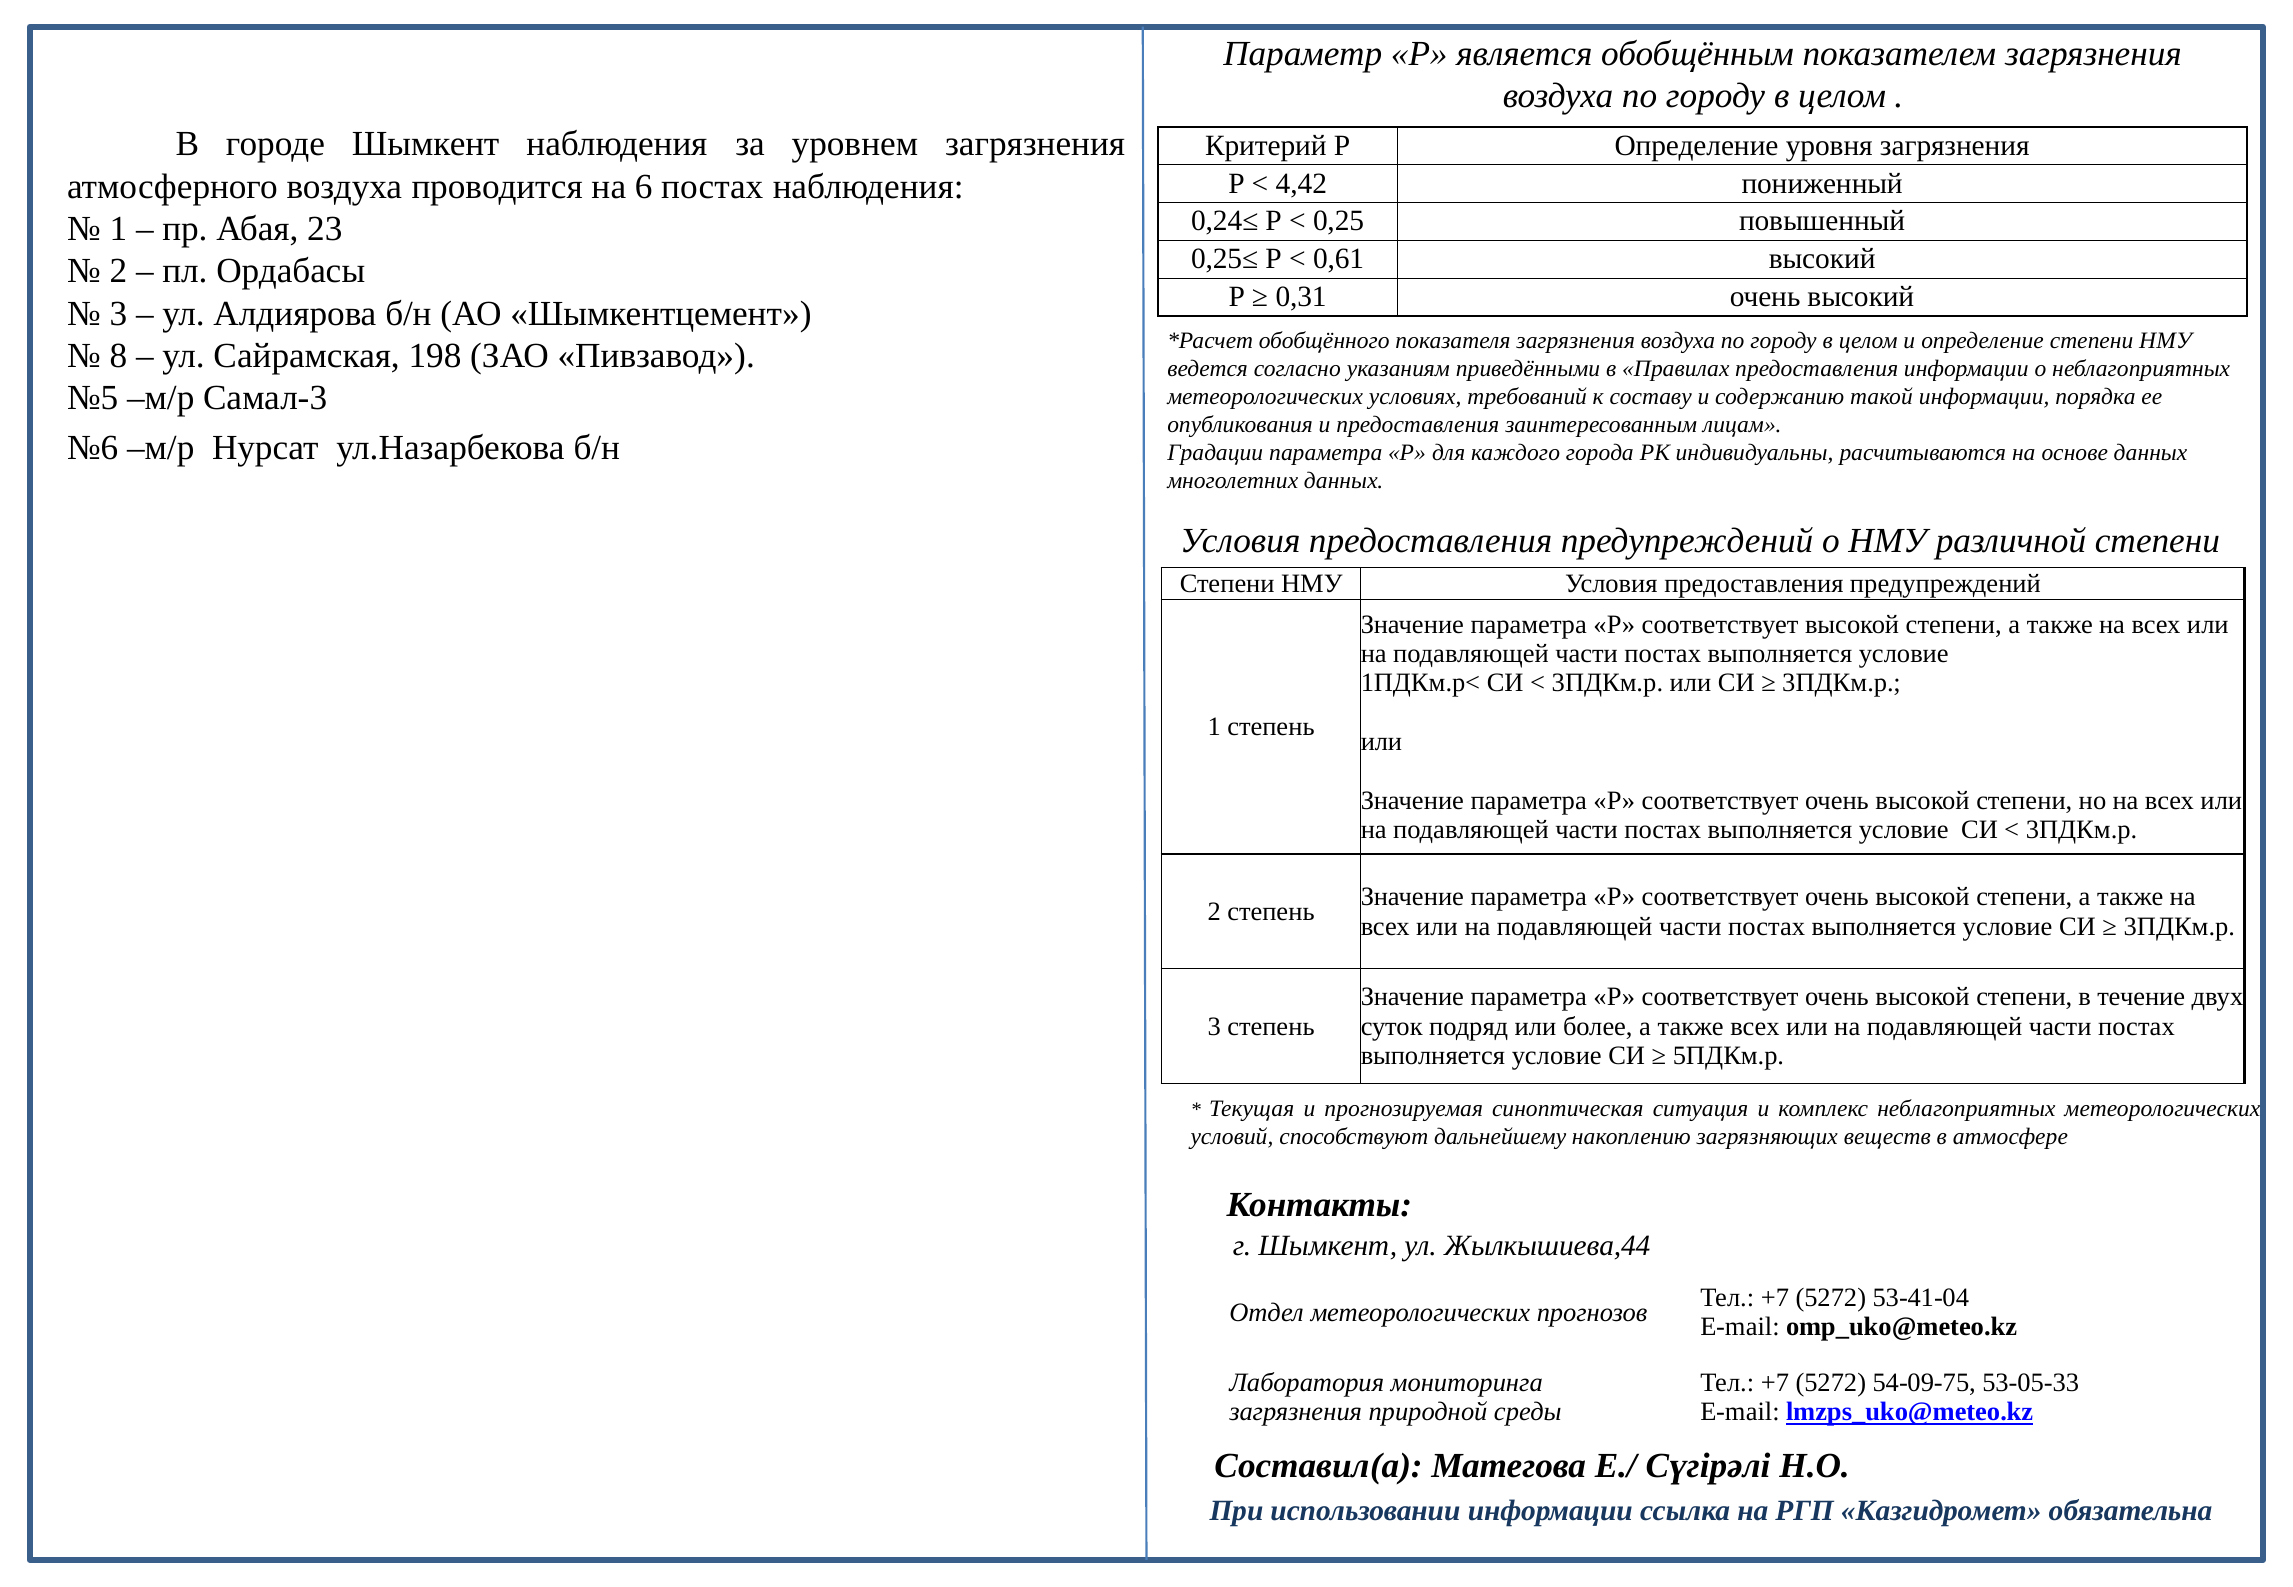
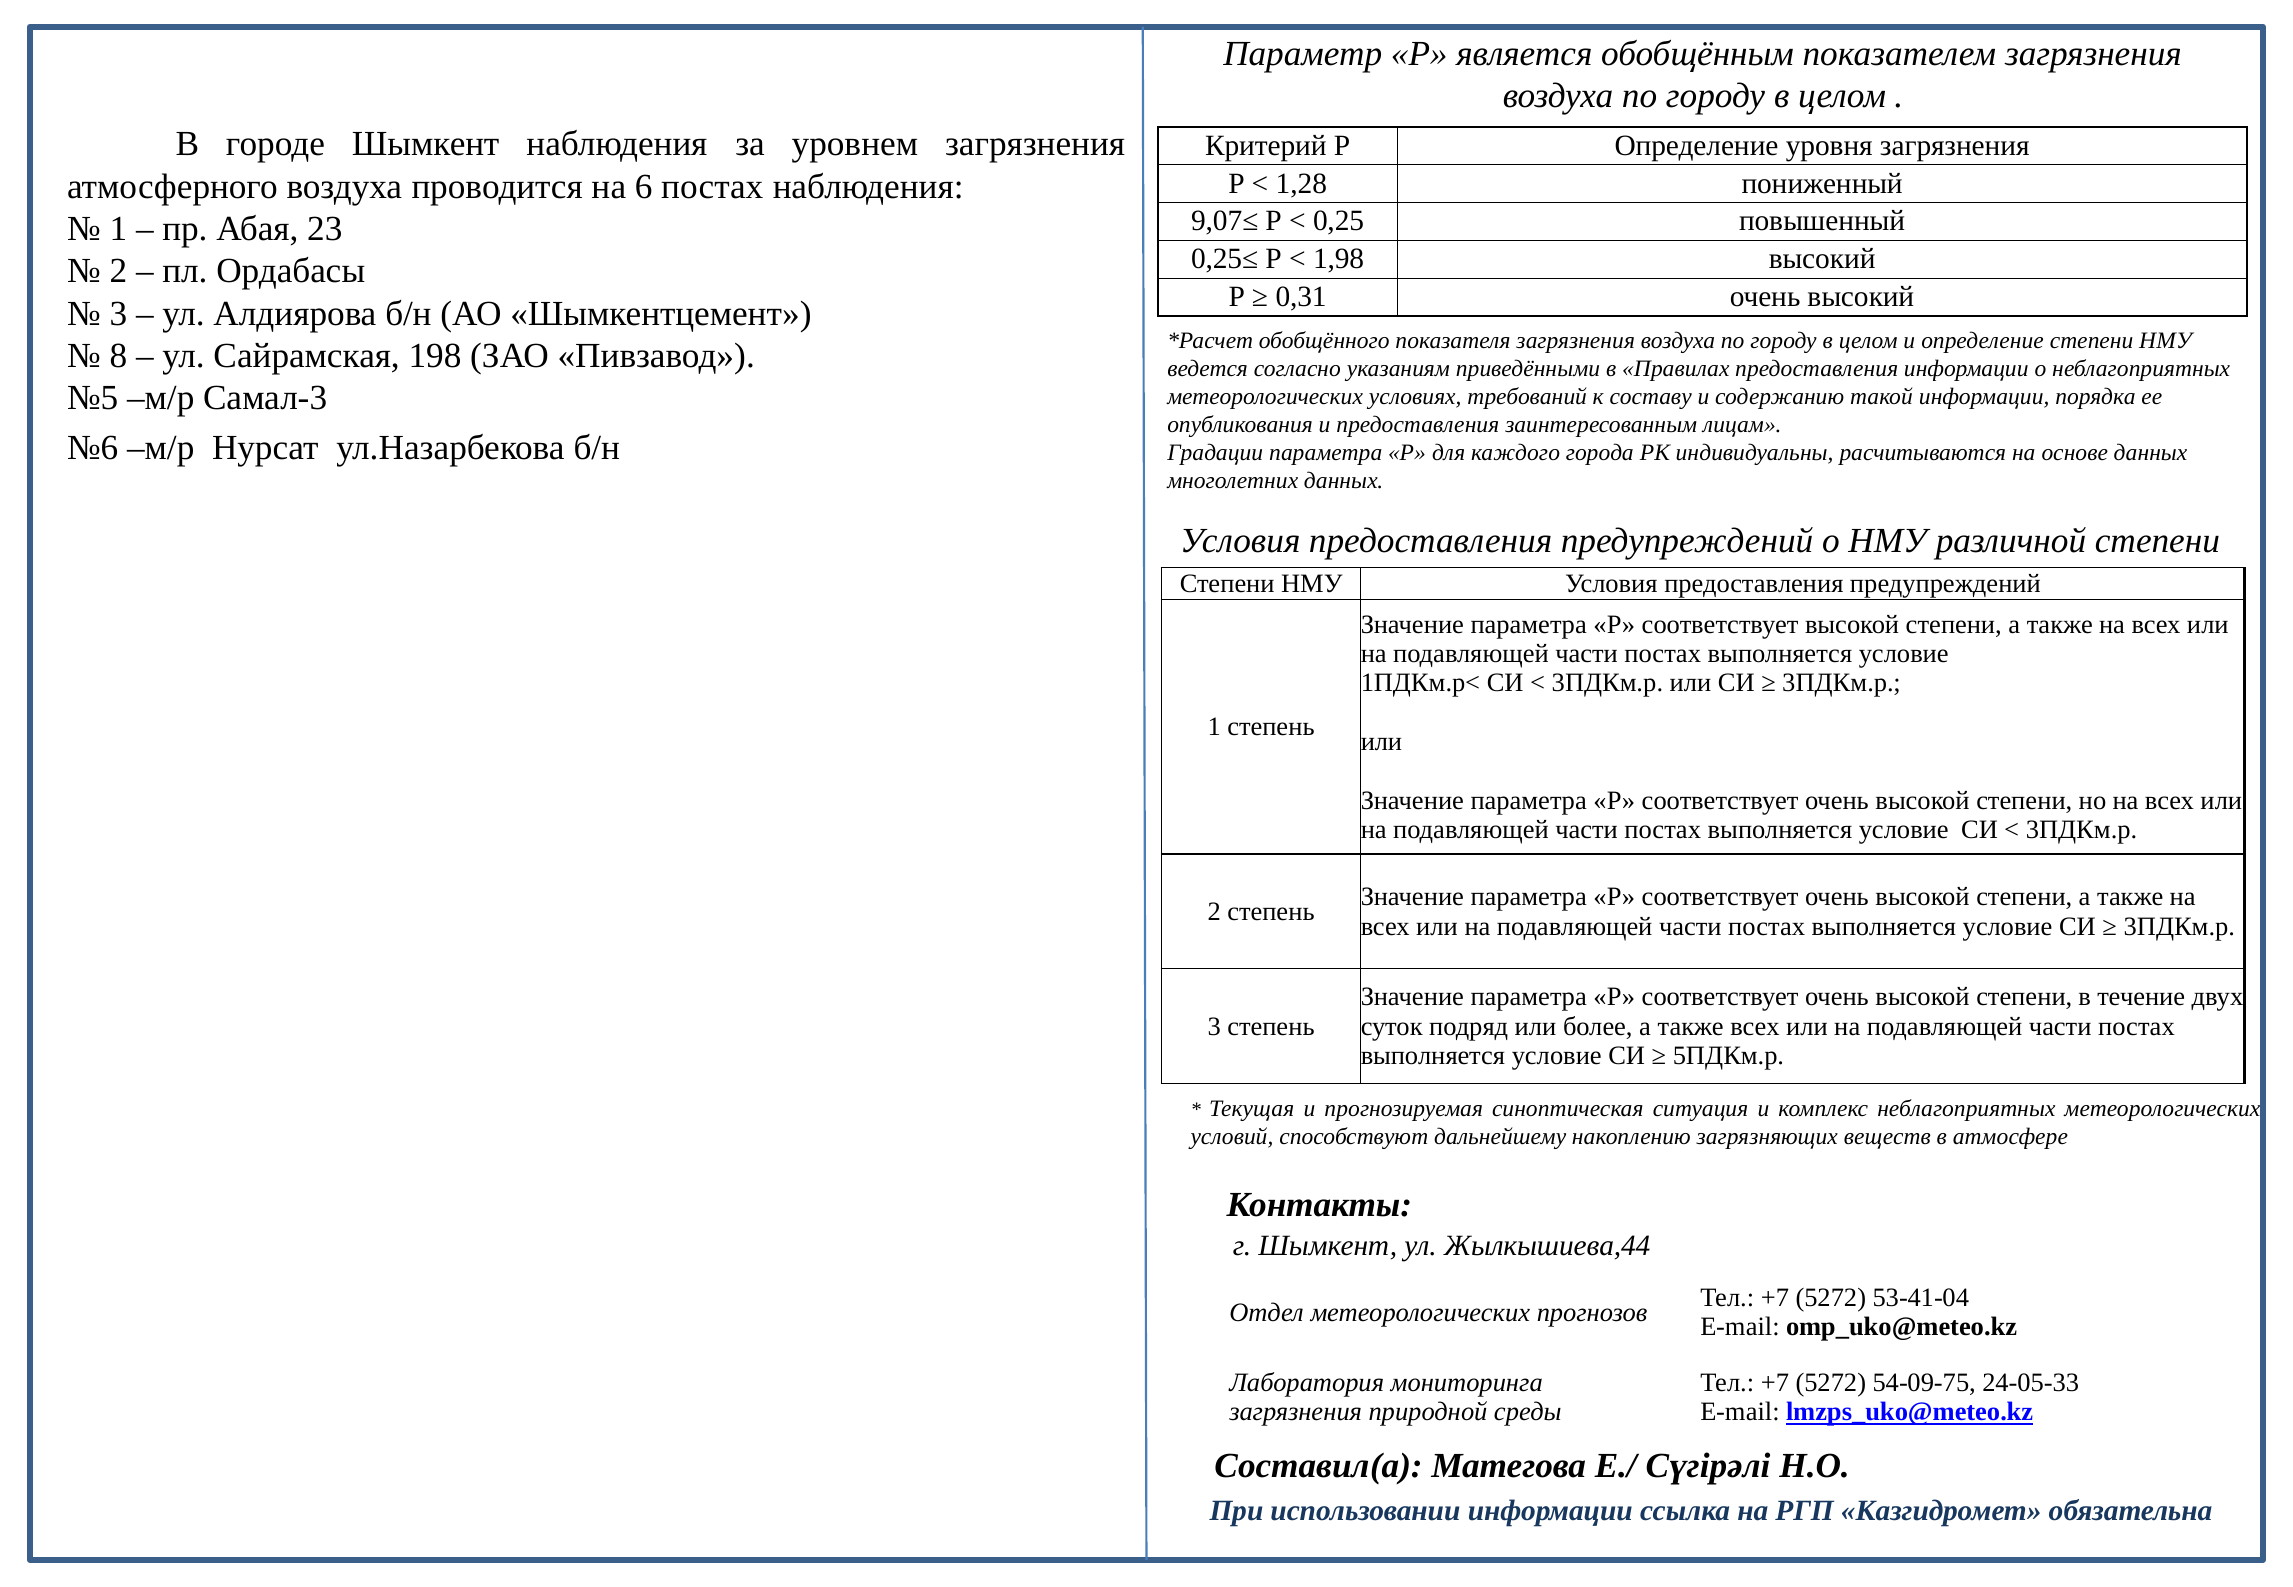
4,42: 4,42 -> 1,28 (1301, 183)
0,24≤: 0,24≤ -> 9,07≤ (1225, 221)
0,61: 0,61 -> 1,98 (1339, 259)
53-05-33: 53-05-33 -> 24-05-33 (2031, 1383)
